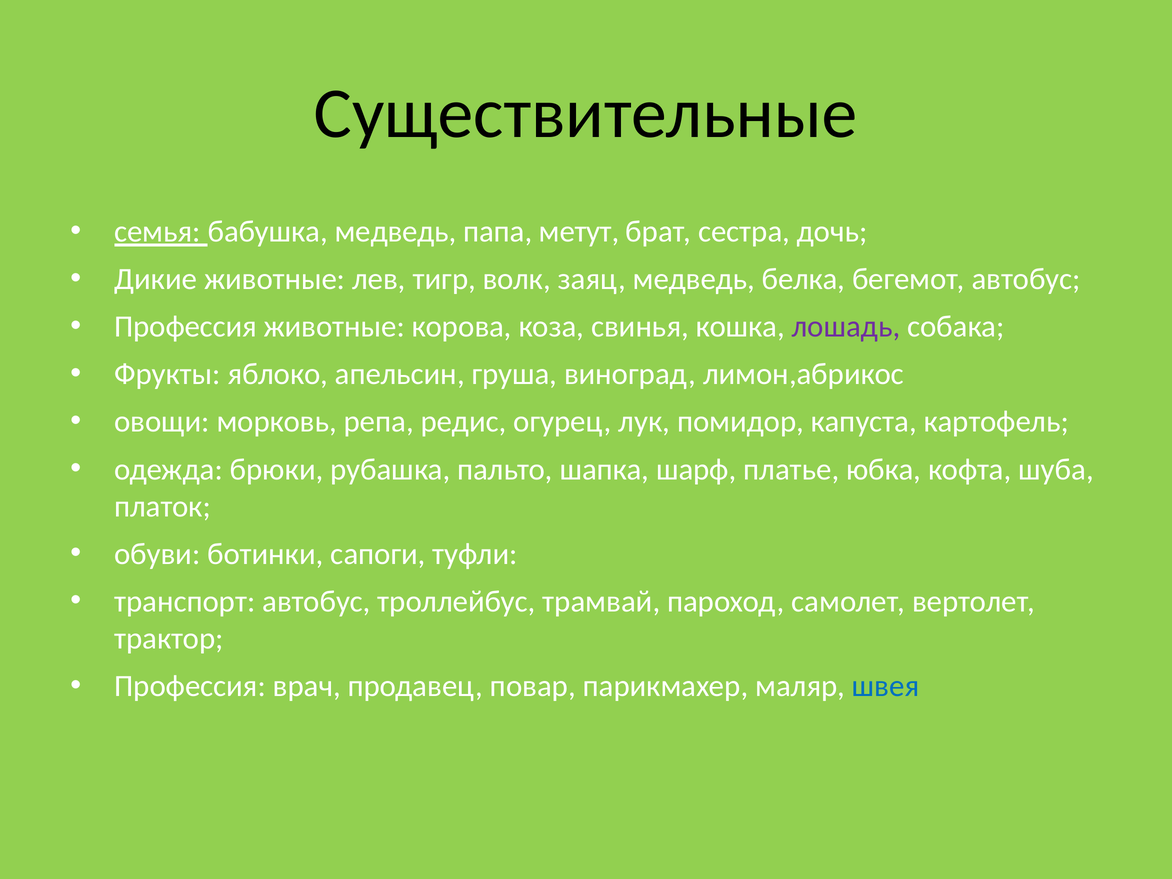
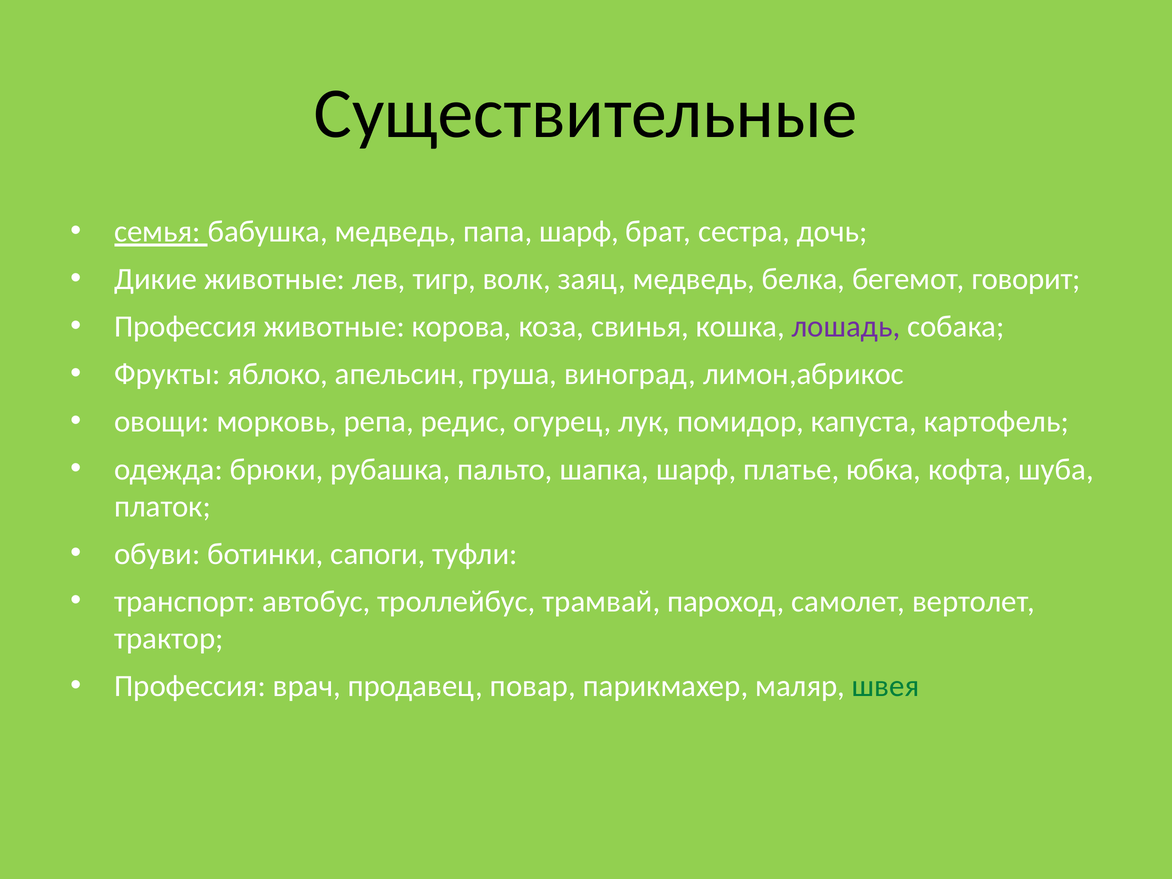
папа метут: метут -> шарф (579, 232)
бегемот автобус: автобус -> говорит (1026, 279)
швея colour: blue -> green (886, 686)
